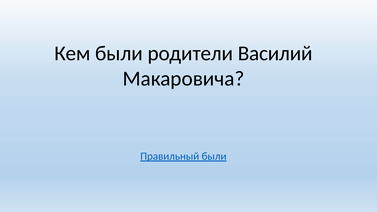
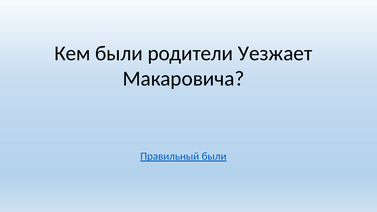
Василий: Василий -> Уезжает (275, 53)
